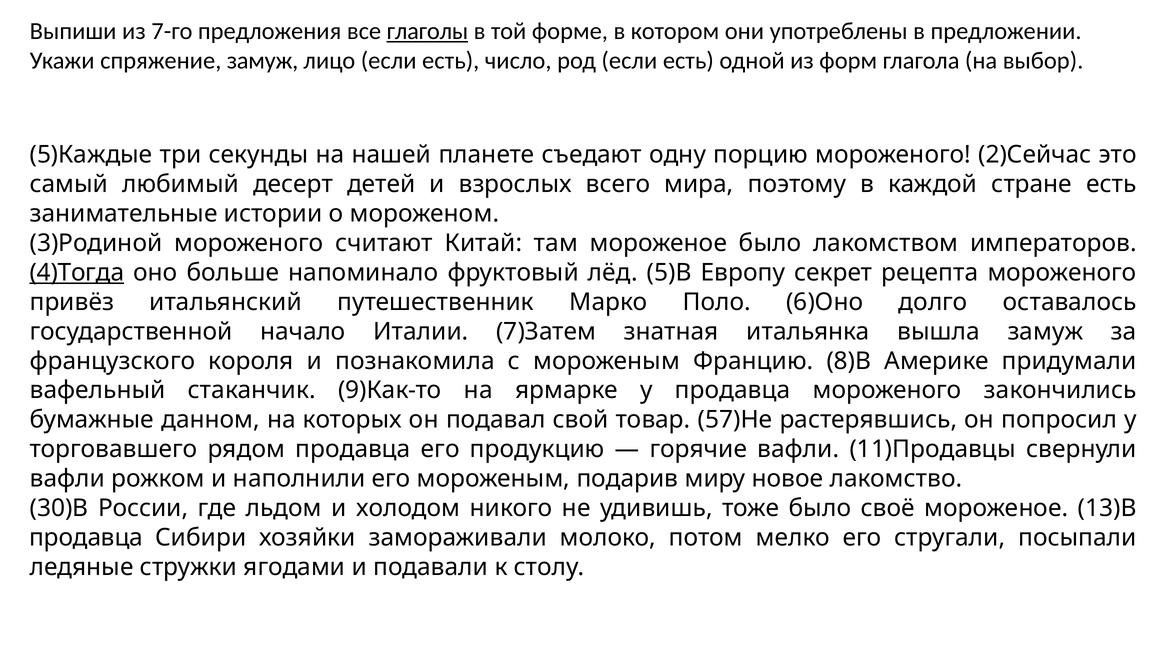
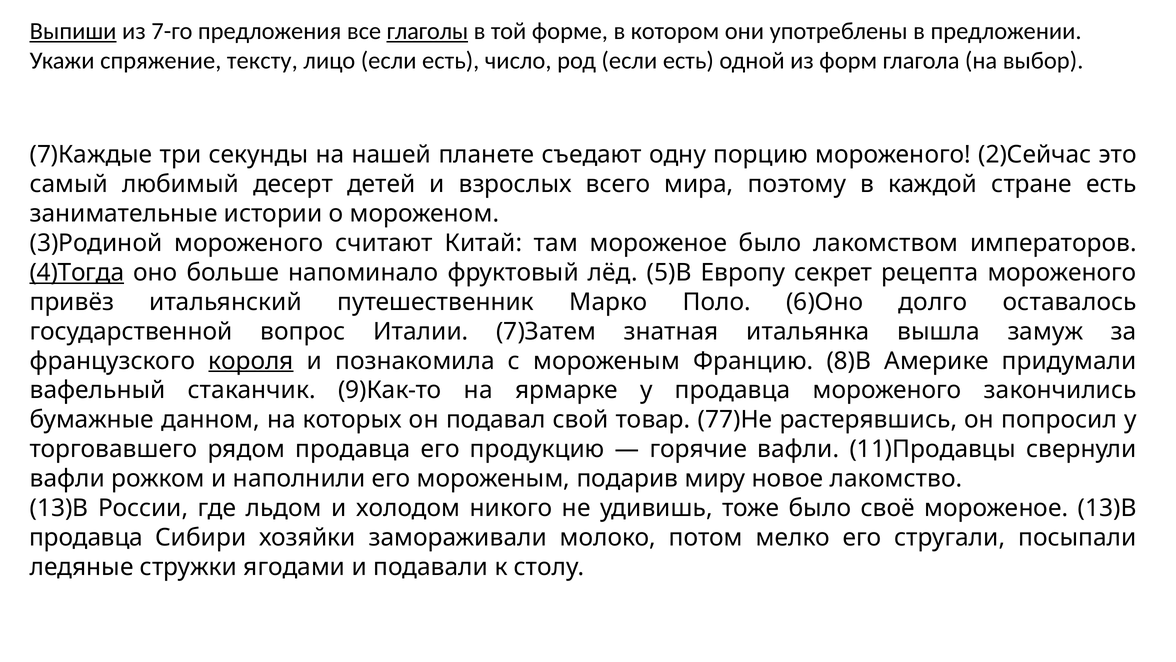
Выпиши underline: none -> present (73, 31)
спряжение замуж: замуж -> тексту (262, 61)
5)Каждые: 5)Каждые -> 7)Каждые (91, 155)
начало: начало -> вопрос (303, 331)
короля underline: none -> present (251, 361)
57)Не: 57)Не -> 77)Не (735, 419)
30)В: 30)В -> 13)В (59, 508)
